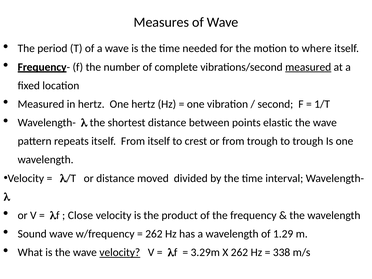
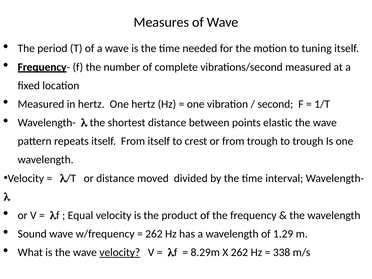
where: where -> tuning (317, 48)
measured underline: present -> none (308, 67)
Close: Close -> Equal (80, 215)
3.29m: 3.29m -> 8.29m (205, 252)
